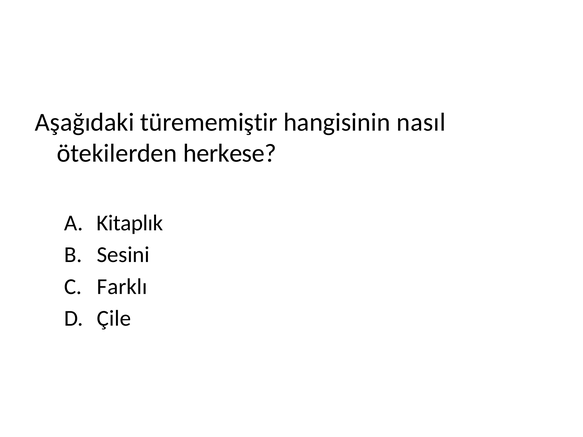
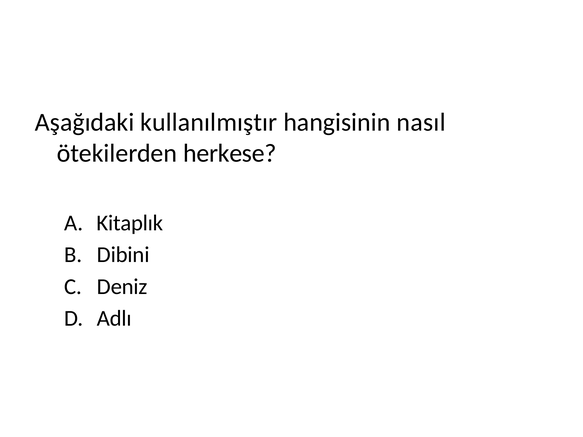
türememiştir: türememiştir -> kullanılmıştır (209, 122)
Sesini: Sesini -> Dibini (123, 255)
Farklı: Farklı -> Deniz (122, 287)
Çile: Çile -> Adlı (114, 318)
